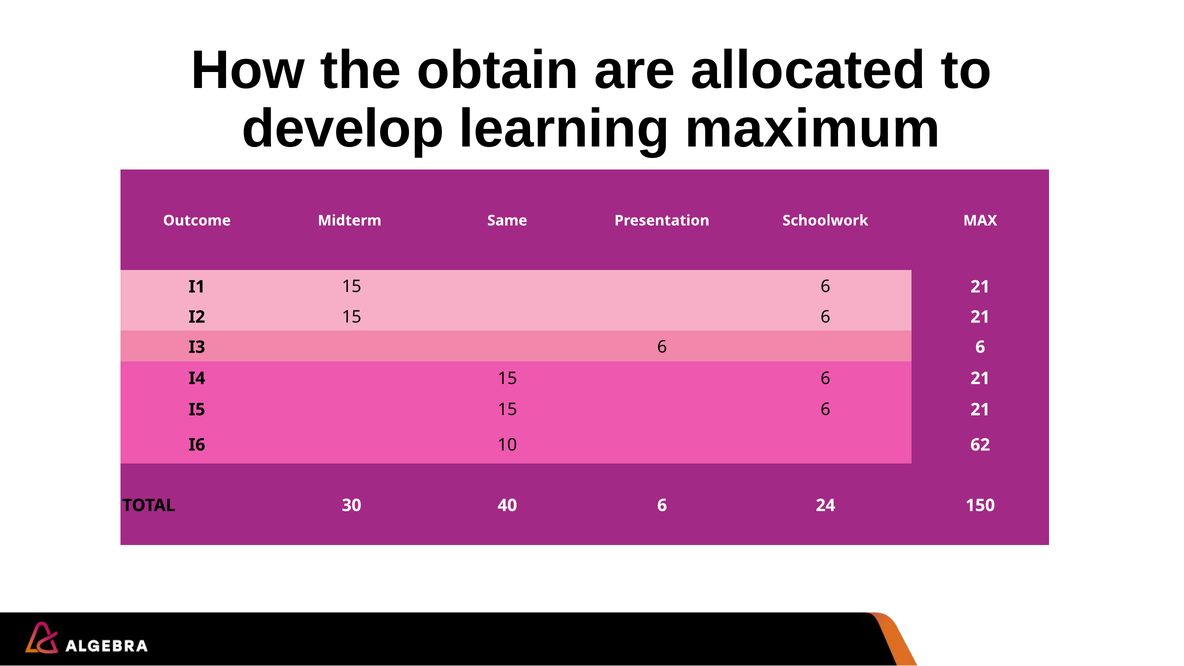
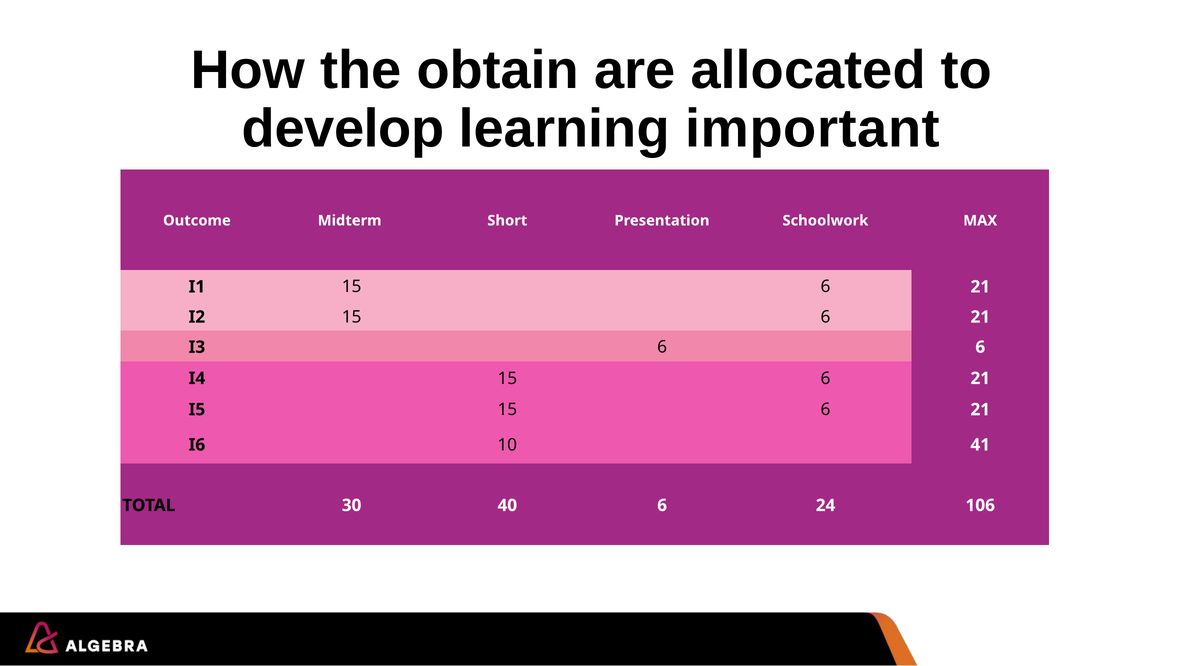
maximum: maximum -> important (813, 129)
Same: Same -> Short (507, 221)
62: 62 -> 41 (980, 445)
150: 150 -> 106 (980, 505)
